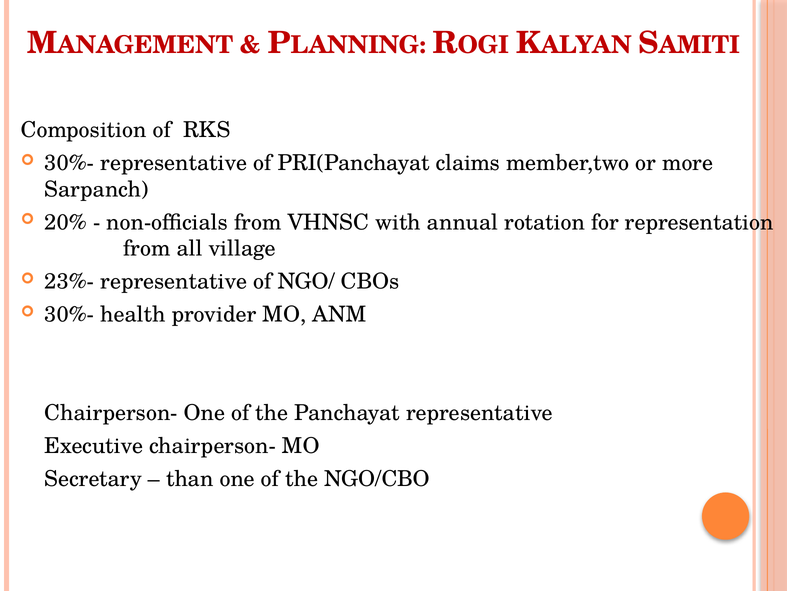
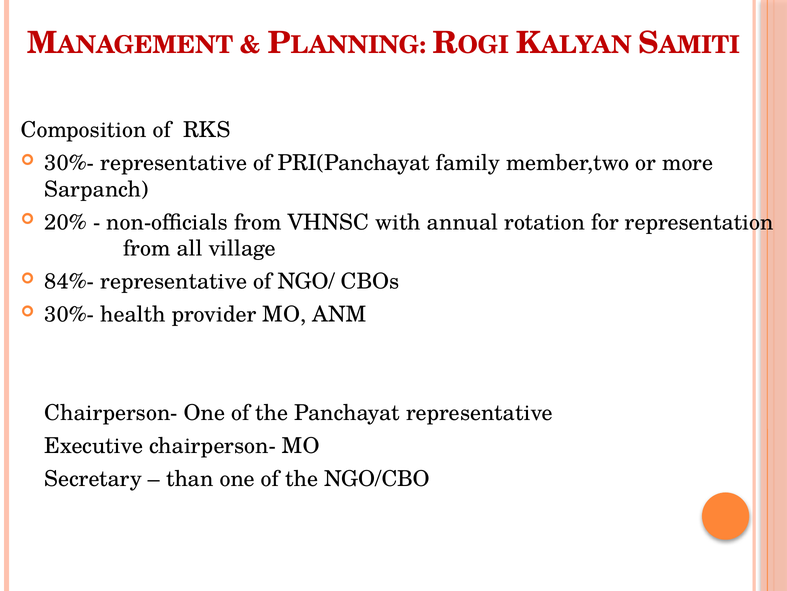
claims: claims -> family (468, 163)
23%-: 23%- -> 84%- (69, 281)
